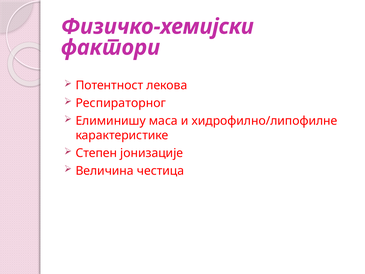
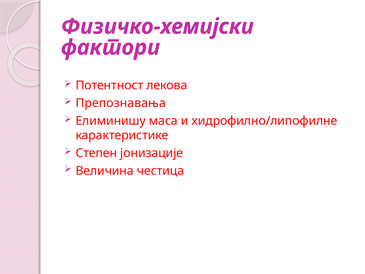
Респираторног: Респираторног -> Препознавања (121, 103)
